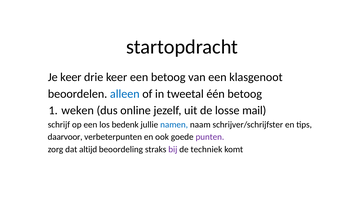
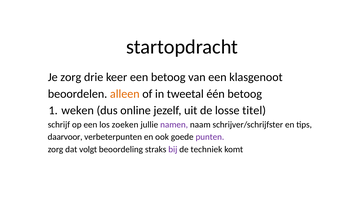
Je keer: keer -> zorg (71, 77)
alleen colour: blue -> orange (125, 94)
mail: mail -> titel (254, 111)
bedenk: bedenk -> zoeken (125, 125)
namen colour: blue -> purple (174, 125)
altijd: altijd -> volgt (88, 149)
